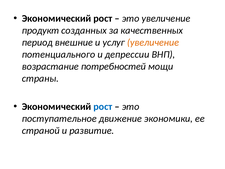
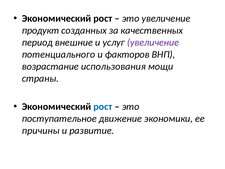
увеличение colour: orange -> purple (153, 42)
депрессии: депрессии -> факторов (127, 54)
потребностей: потребностей -> использования (113, 66)
страной: страной -> причины (41, 130)
